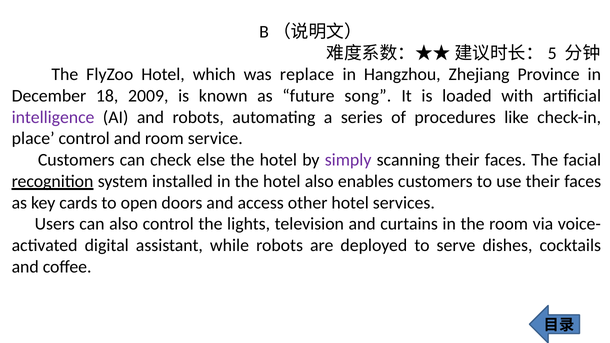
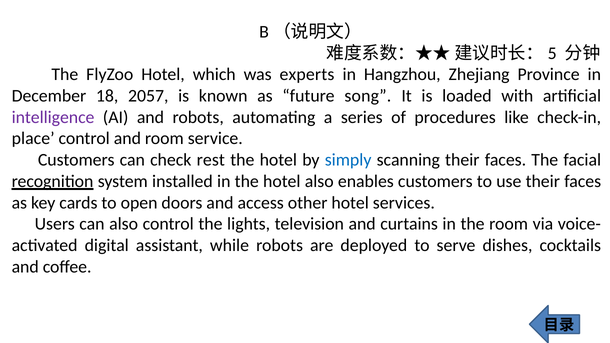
replace: replace -> experts (307, 75)
2009: 2009 -> 2057 (148, 96)
else: else -> rest (211, 160)
simply colour: purple -> blue (348, 160)
